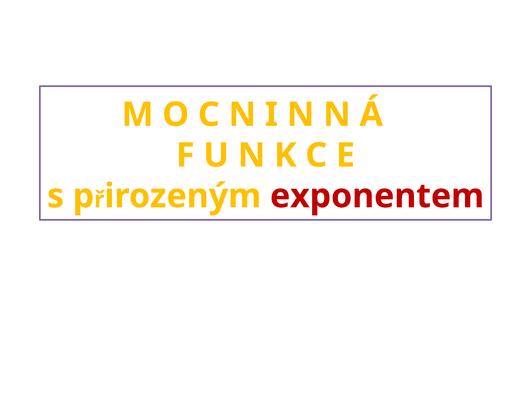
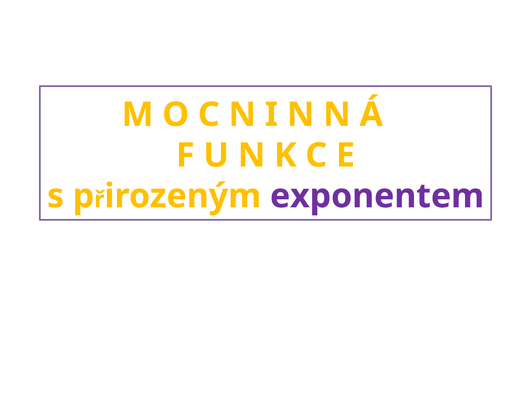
exponentem colour: red -> purple (377, 196)
